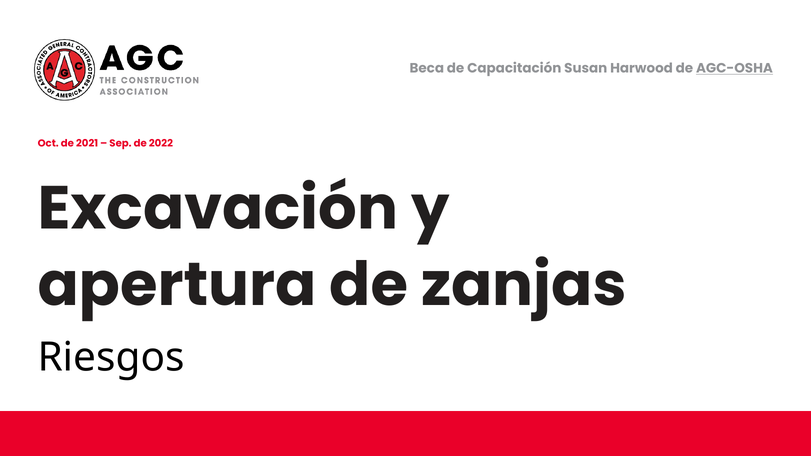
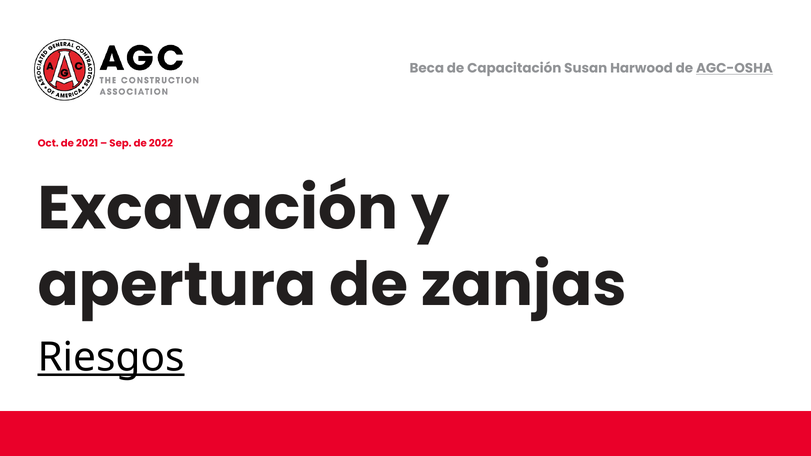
Riesgos underline: none -> present (111, 357)
